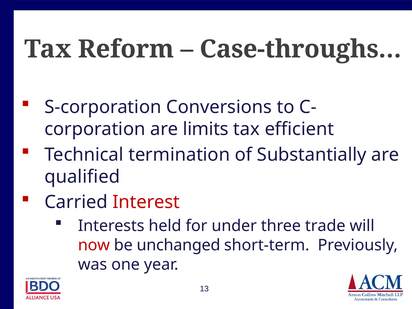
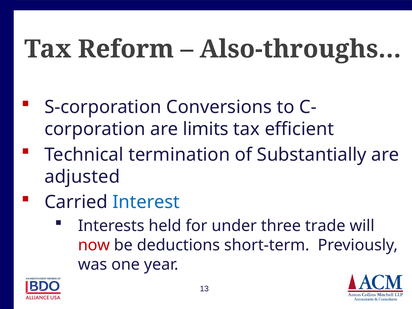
Case-throughs…: Case-throughs… -> Also-throughs… (300, 49)
qualified: qualified -> adjusted (82, 177)
Interest colour: red -> blue (146, 202)
unchanged: unchanged -> deductions (178, 245)
